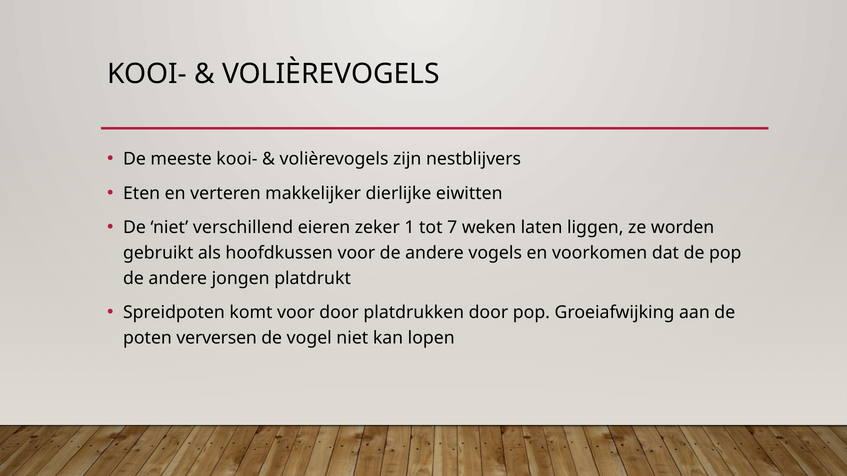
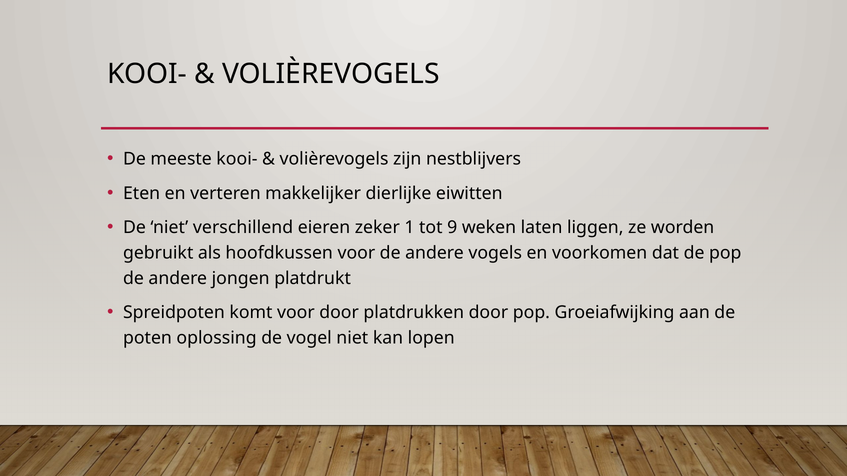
7: 7 -> 9 (452, 228)
verversen: verversen -> oplossing (217, 338)
